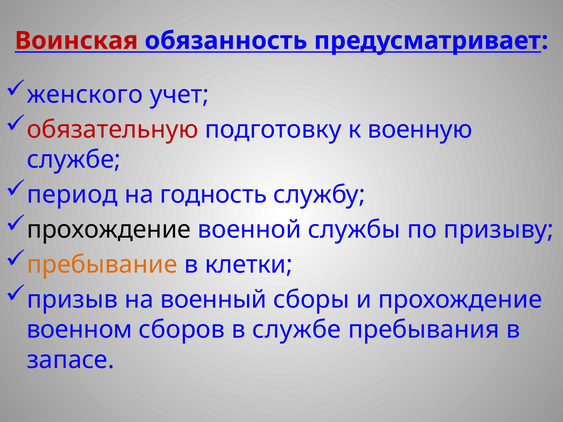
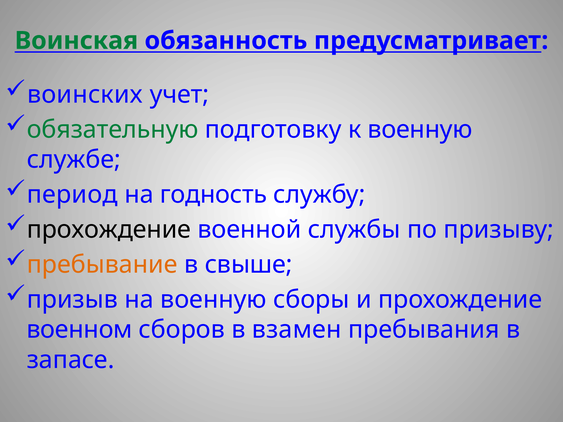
Воинская colour: red -> green (76, 41)
женского: женского -> воинских (85, 95)
обязательную colour: red -> green (113, 130)
клетки: клетки -> свыше (249, 265)
на военный: военный -> военную (213, 300)
в службе: службе -> взамен (297, 330)
